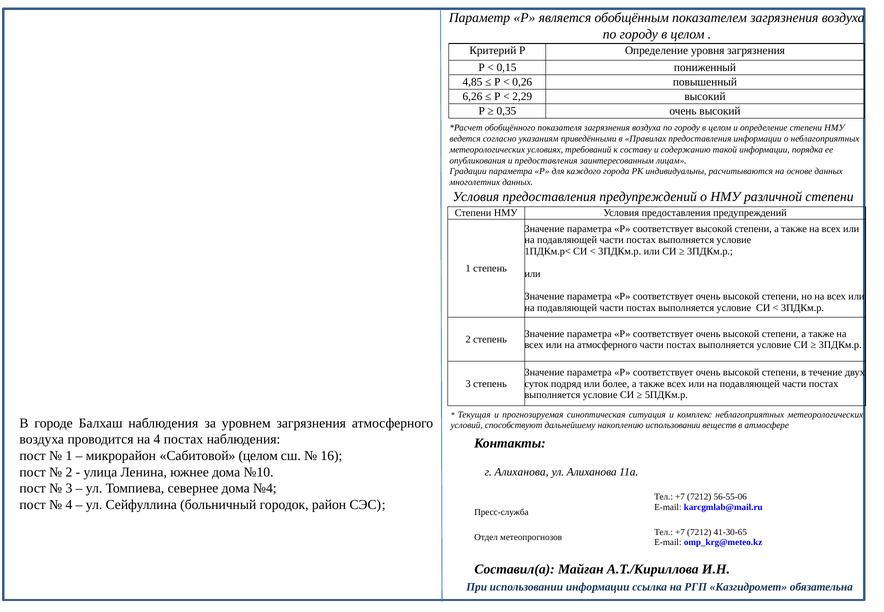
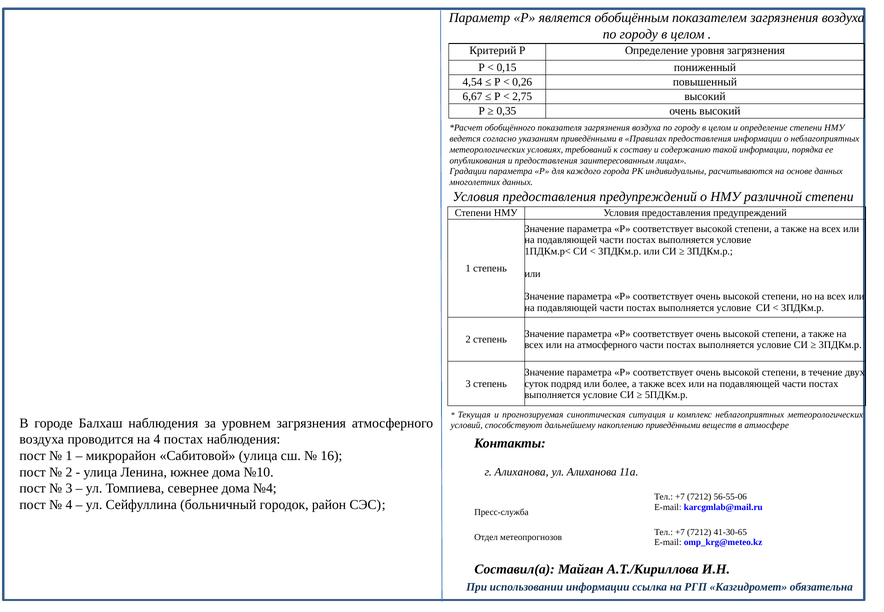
4,85: 4,85 -> 4,54 (472, 82)
6,26: 6,26 -> 6,67 (472, 96)
2,29: 2,29 -> 2,75 (522, 96)
накоплению использовании: использовании -> приведёнными (673, 425)
Сабитовой целом: целом -> улица (258, 456)
